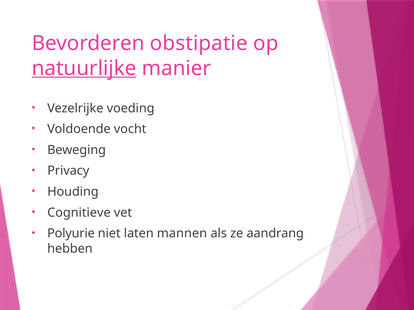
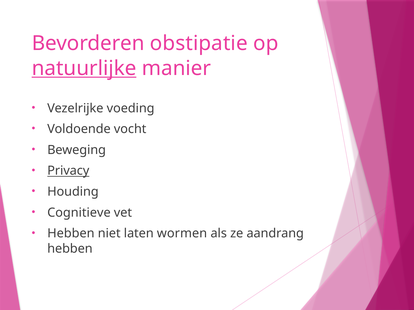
Privacy underline: none -> present (68, 171)
Polyurie: Polyurie -> Hebben (71, 234)
mannen: mannen -> wormen (182, 234)
